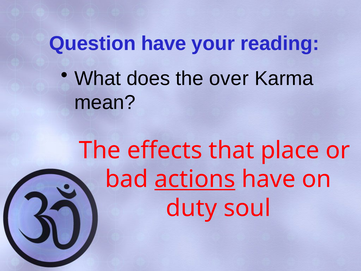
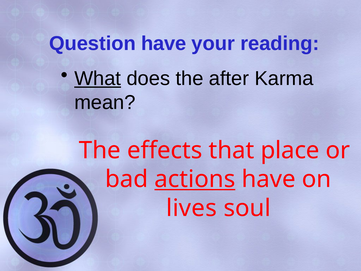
What underline: none -> present (98, 78)
over: over -> after (229, 78)
duty: duty -> lives (191, 208)
